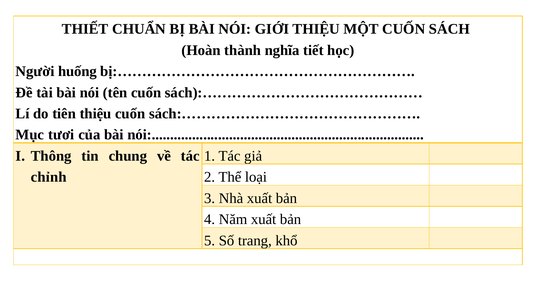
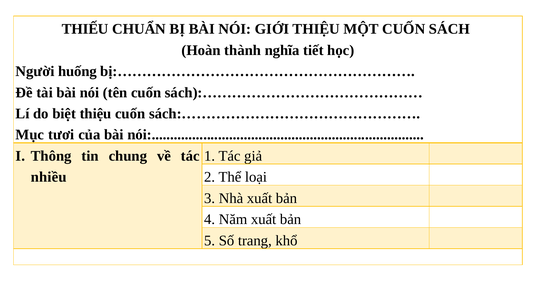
THIẾT: THIẾT -> THIẾU (85, 29)
tiên: tiên -> biệt (64, 114)
chỉnh: chỉnh -> nhiều (49, 177)
